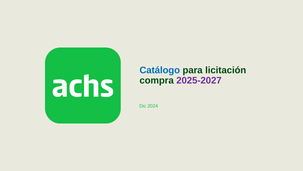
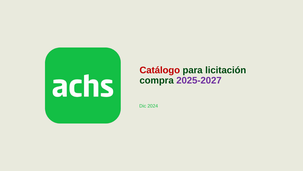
Catálogo colour: blue -> red (160, 70)
